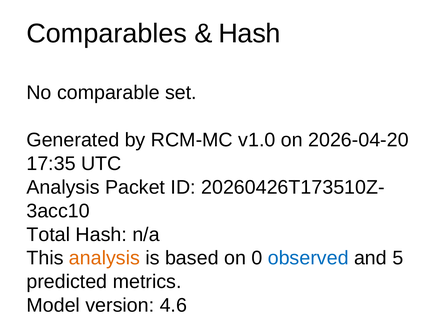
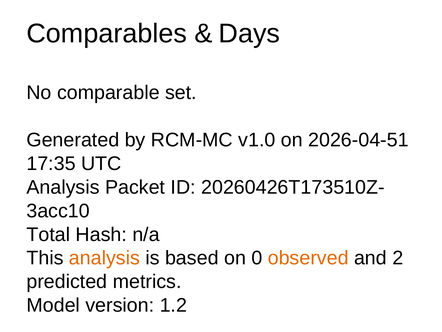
Hash: Hash -> Days (249, 34)
2026-04-20: 2026-04-20 -> 2026-04-51 (358, 140)
observed colour: blue -> orange (308, 258)
5: 5 -> 2 (398, 258)
4.6: 4.6 -> 1.2 (173, 305)
